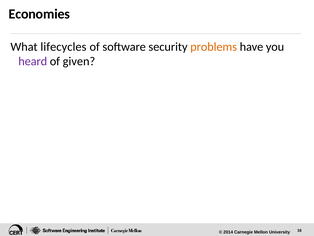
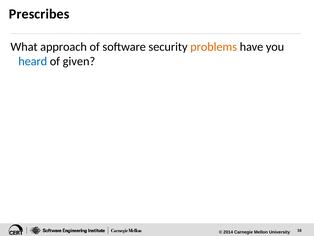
Economies: Economies -> Prescribes (39, 14)
lifecycles: lifecycles -> approach (64, 47)
heard colour: purple -> blue (33, 61)
